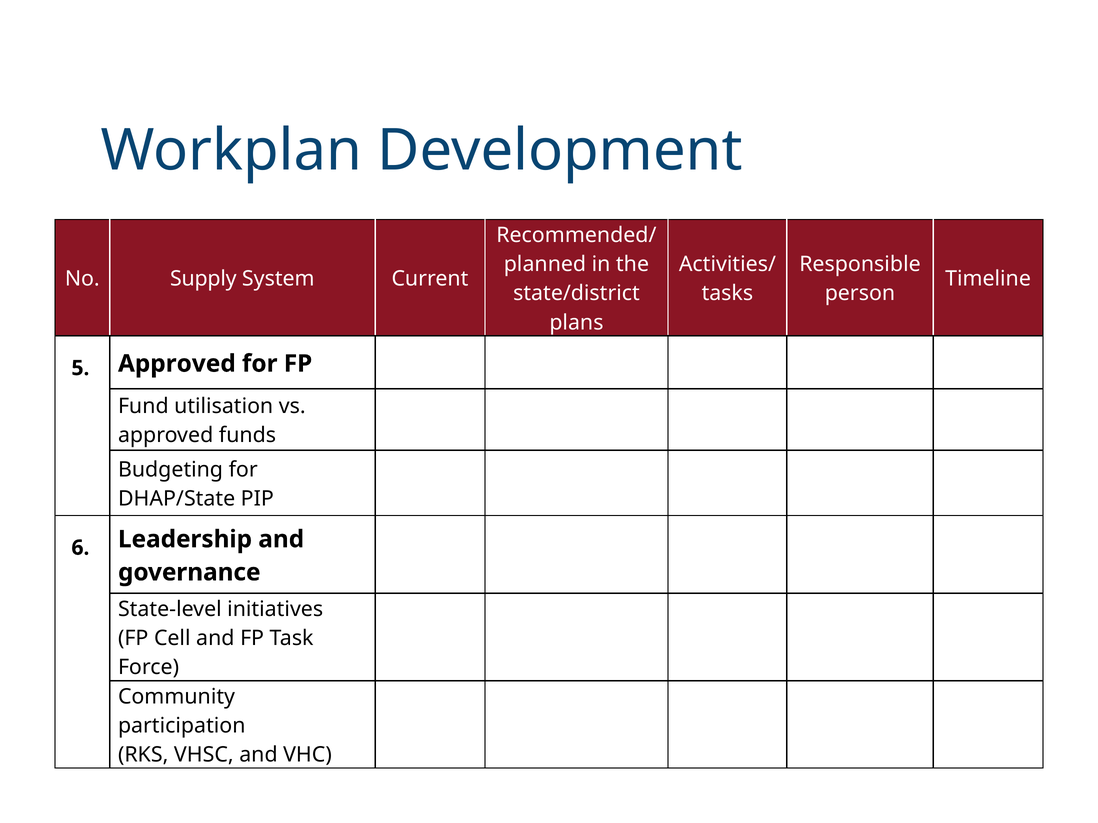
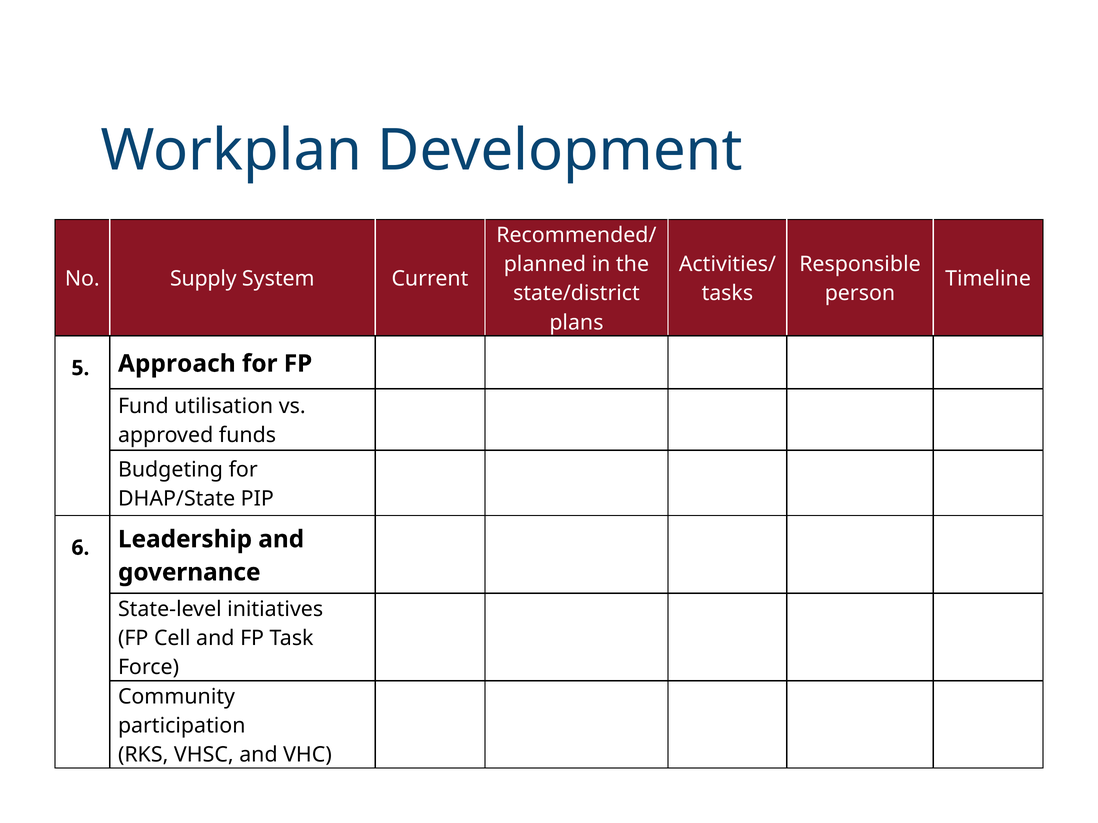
5 Approved: Approved -> Approach (177, 364)
